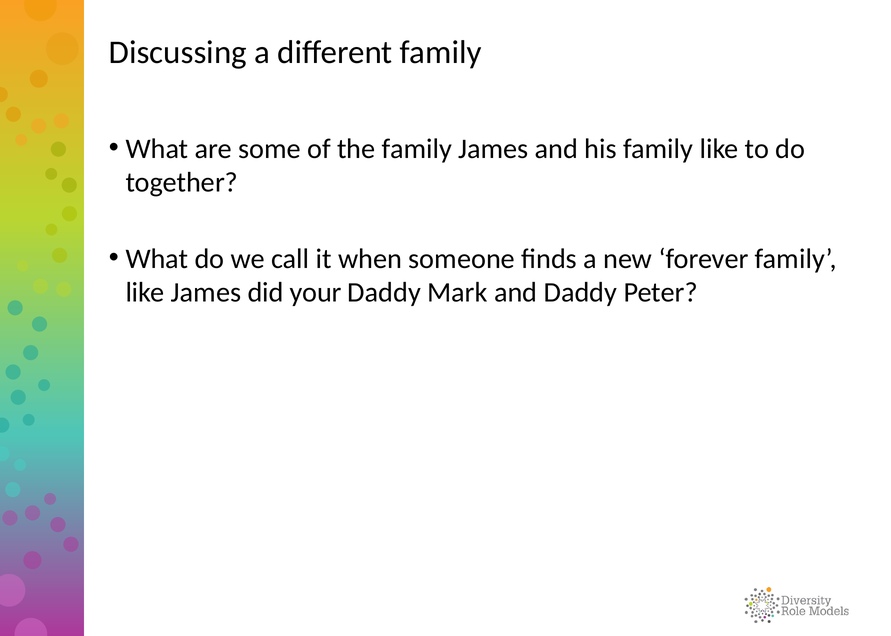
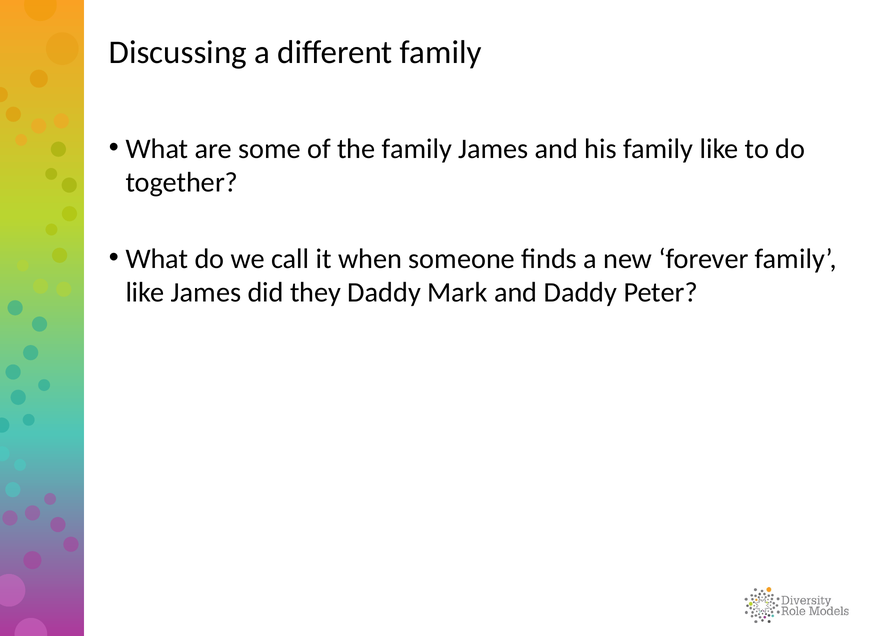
your: your -> they (316, 293)
